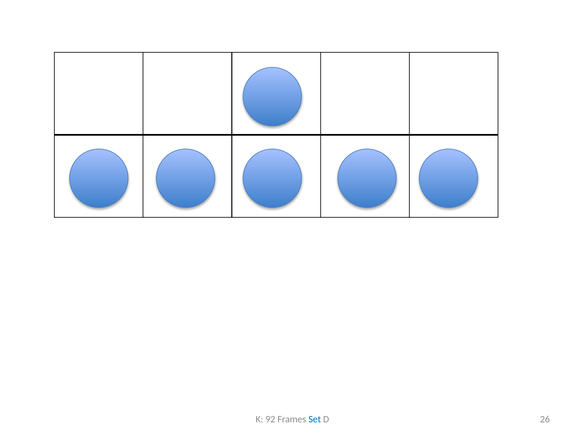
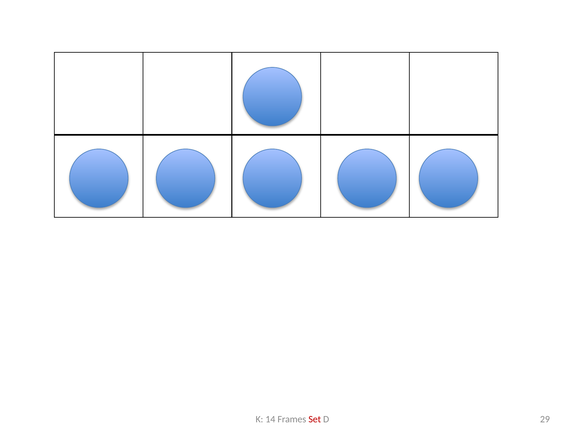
92: 92 -> 14 (270, 419)
Set colour: blue -> red (315, 419)
26: 26 -> 29 (545, 419)
